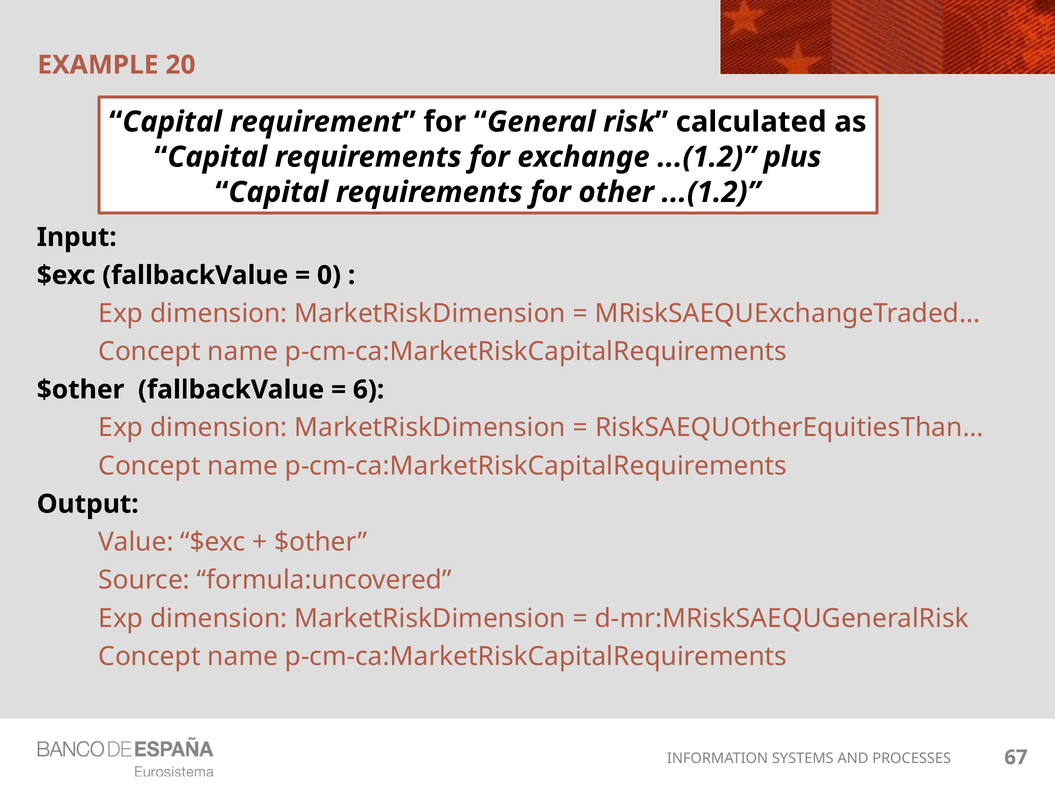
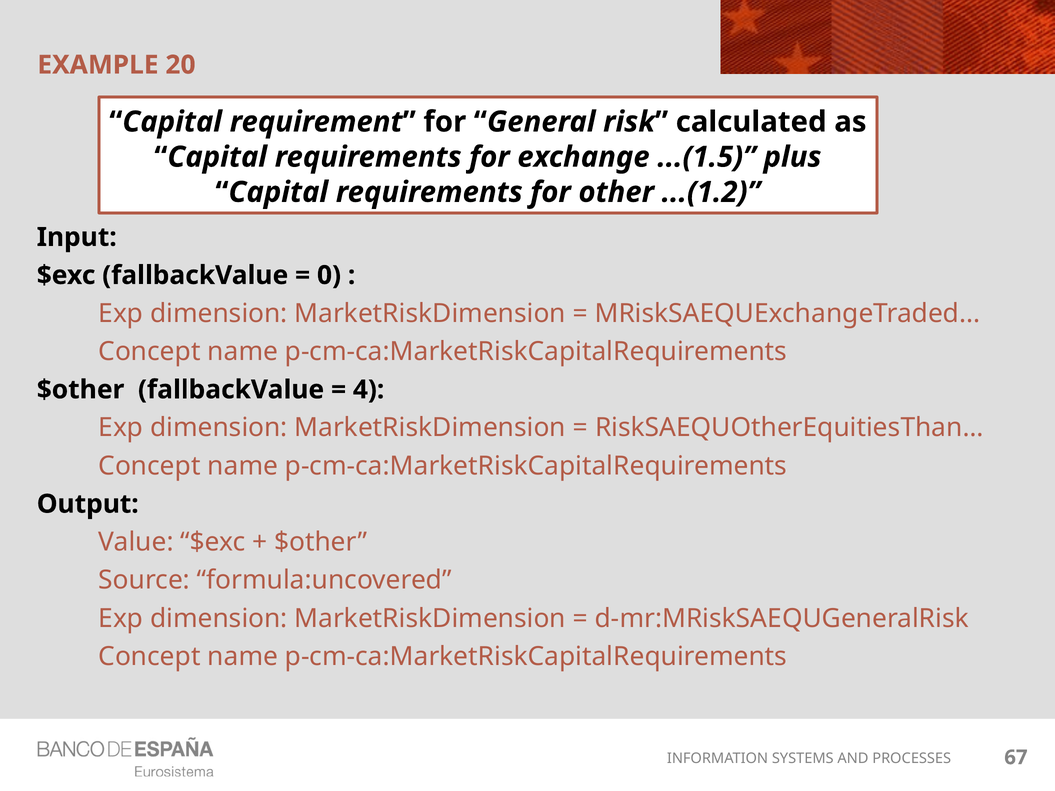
exchange ...(1.2: ...(1.2 -> ...(1.5 (707, 157)
6: 6 -> 4 (369, 390)
